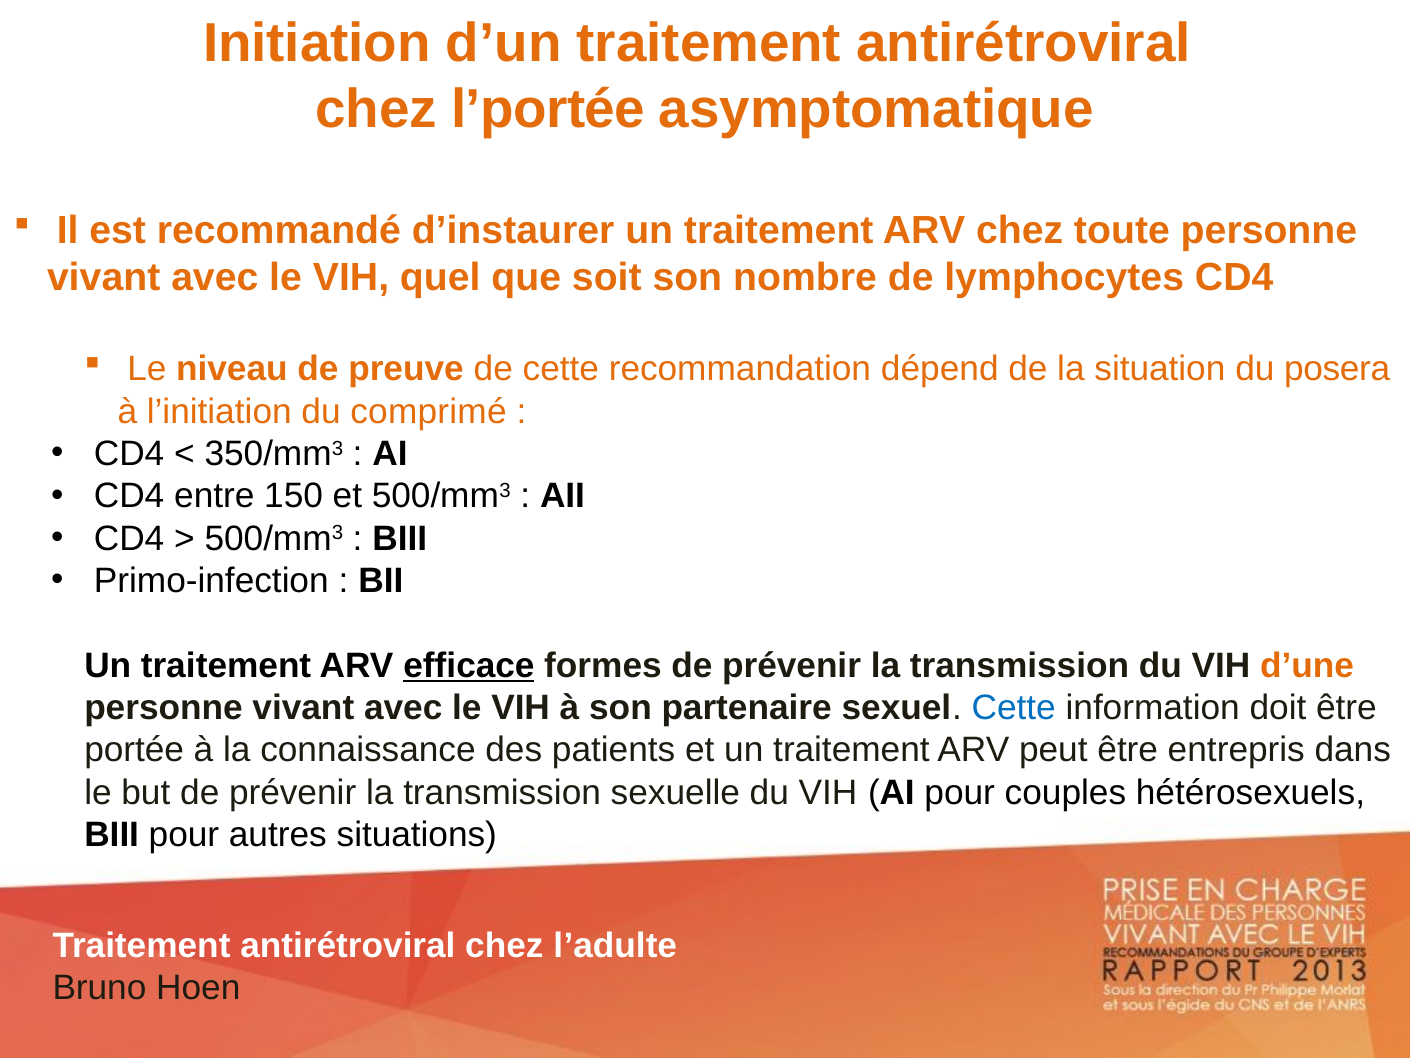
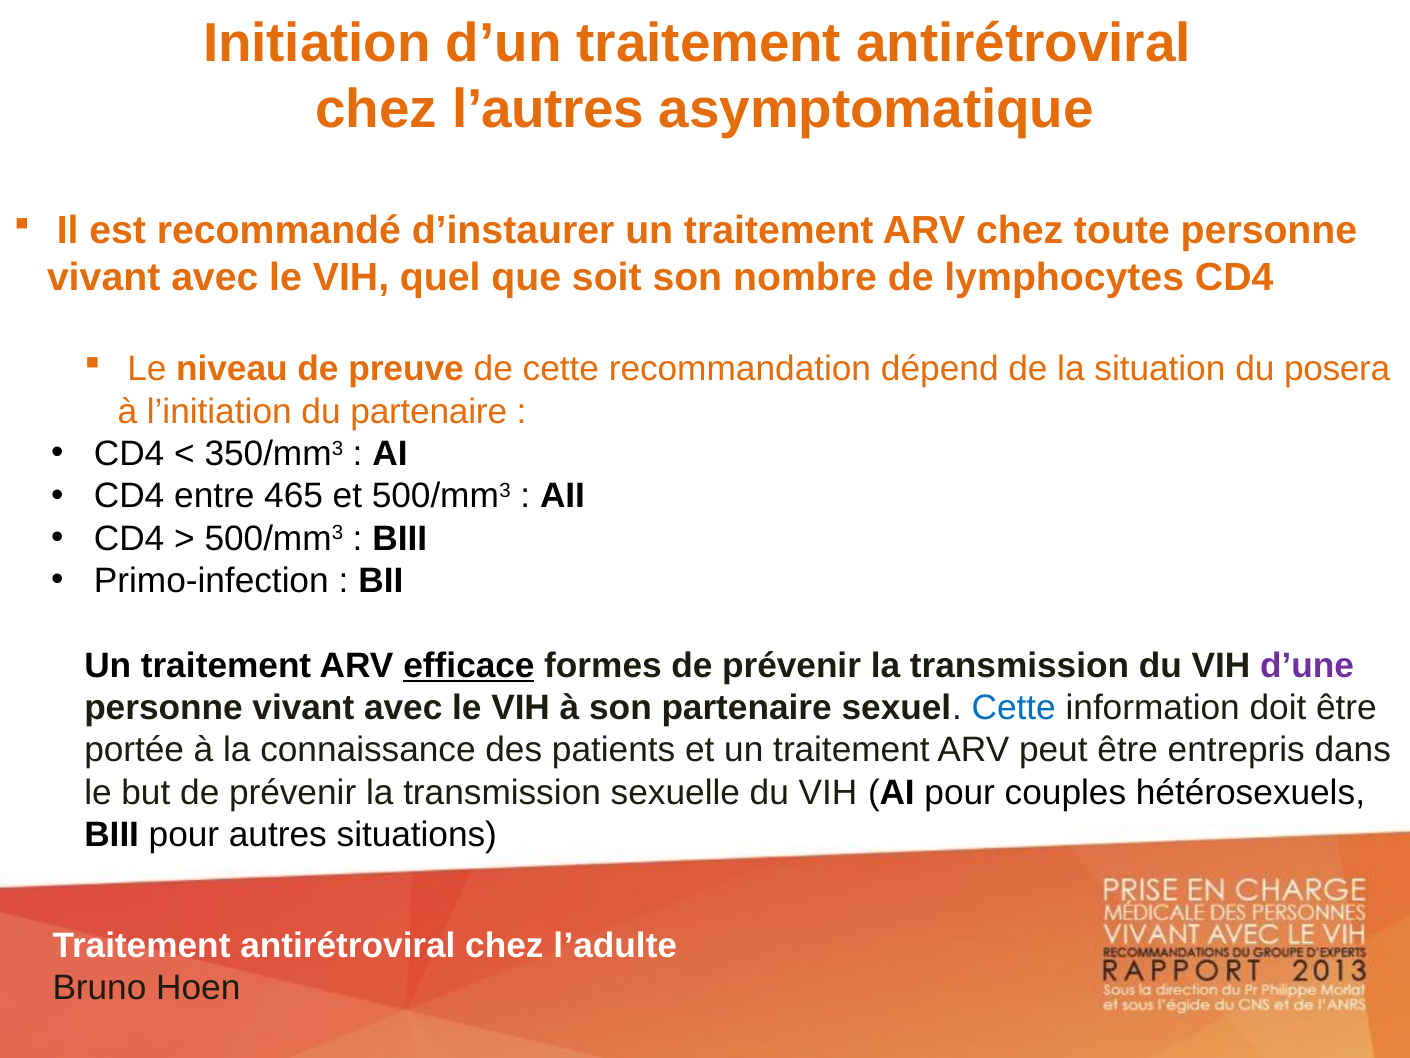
l’portée: l’portée -> l’autres (548, 110)
du comprimé: comprimé -> partenaire (429, 411)
150: 150 -> 465 (294, 496)
d’une colour: orange -> purple (1307, 665)
